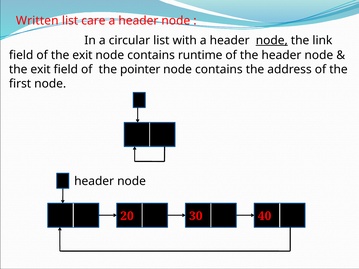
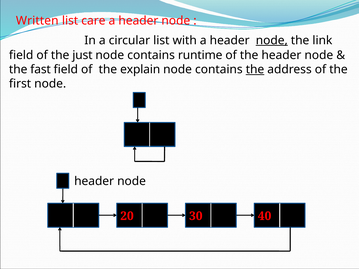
of the exit: exit -> just (82, 55)
exit: exit -> fast (41, 69)
pointer: pointer -> explain (140, 69)
the underline: none -> present (255, 69)
